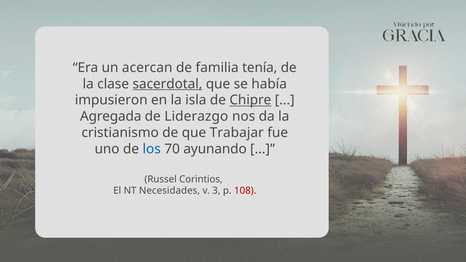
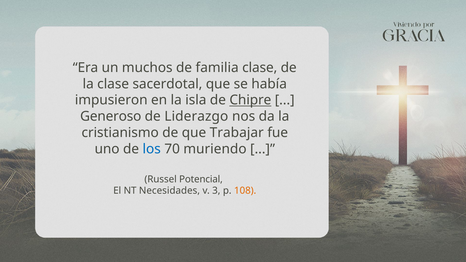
acercan: acercan -> muchos (147, 68)
familia tenía: tenía -> clase (260, 68)
sacerdotal underline: present -> none (167, 84)
Agregada: Agregada -> Generoso (111, 117)
ayunando: ayunando -> muriendo (215, 149)
Corintios: Corintios -> Potencial (201, 179)
108 colour: red -> orange (245, 191)
